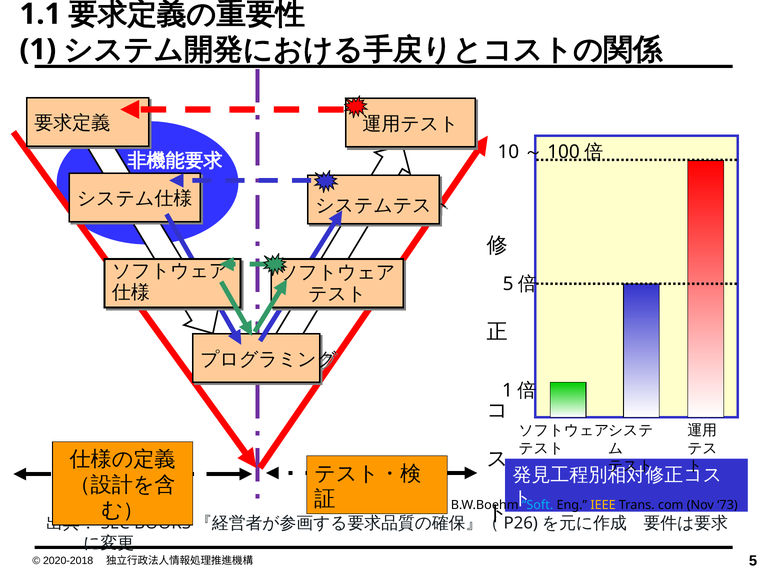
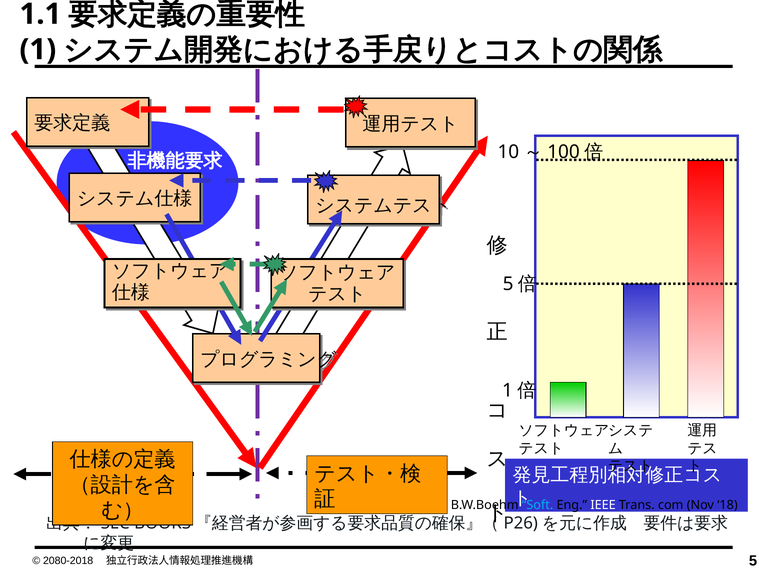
IEEE colour: yellow -> white (603, 505)
73: 73 -> 18 (727, 505)
2020-2018: 2020-2018 -> 2080-2018 (68, 561)
